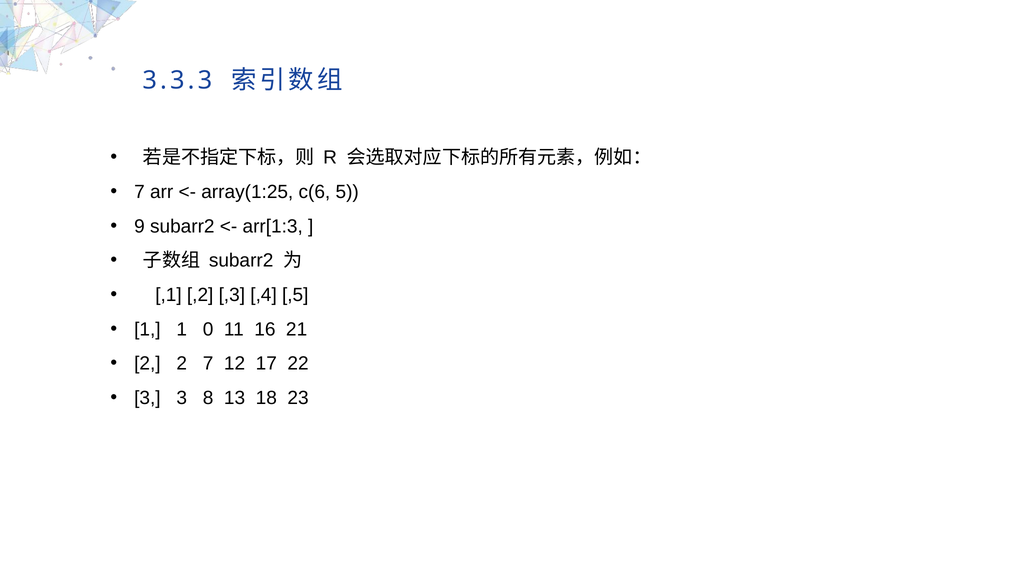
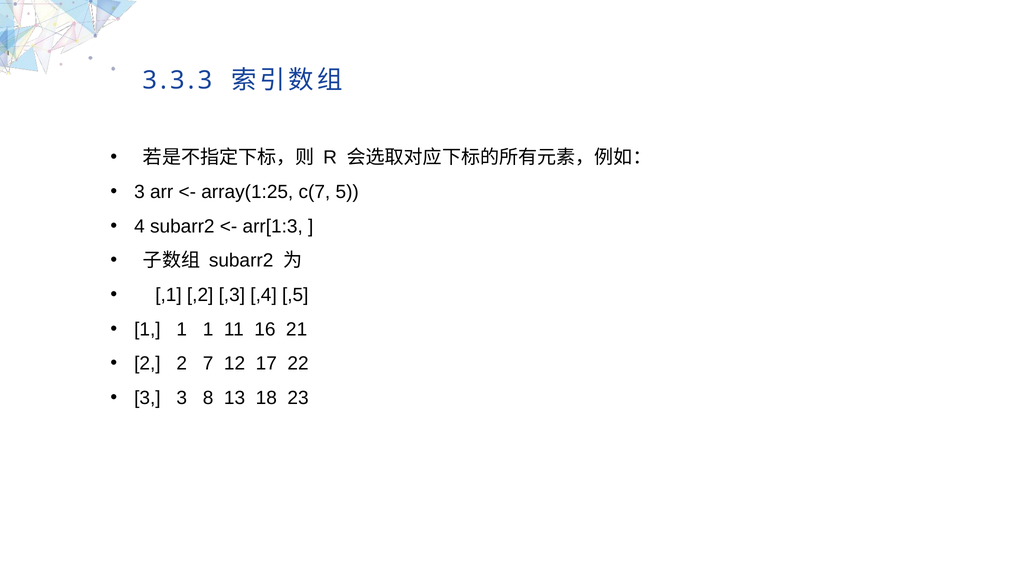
7: 7 -> 3 (140, 192)
c(6: c(6 -> c(7 (314, 192)
9: 9 -> 4 (140, 226)
0: 0 -> 1 (208, 329)
